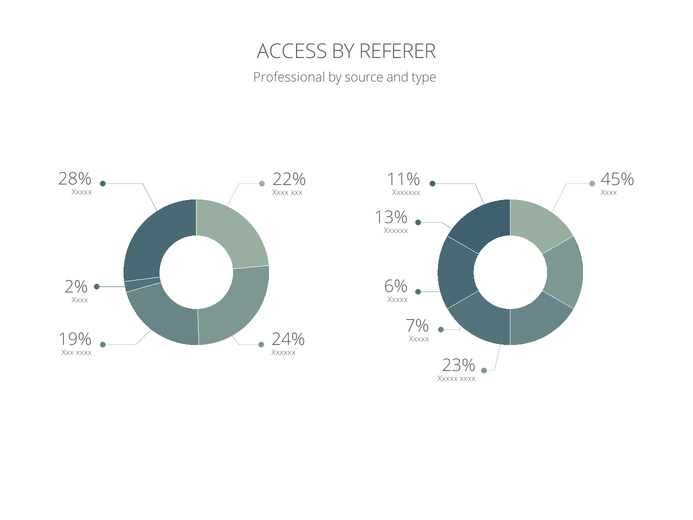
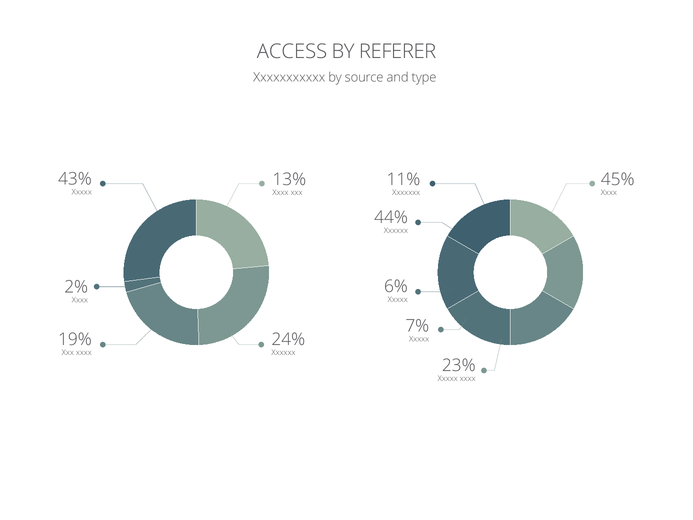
Professional: Professional -> Xxxxxxxxxxx (289, 77)
28%: 28% -> 43% (75, 179)
22%: 22% -> 13% (289, 179)
13%: 13% -> 44% (391, 217)
